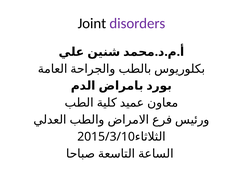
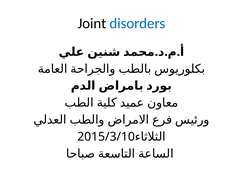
disorders colour: purple -> blue (137, 24)
